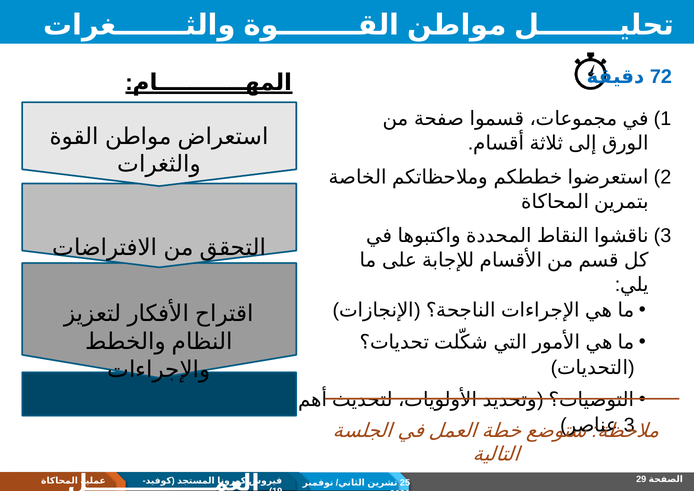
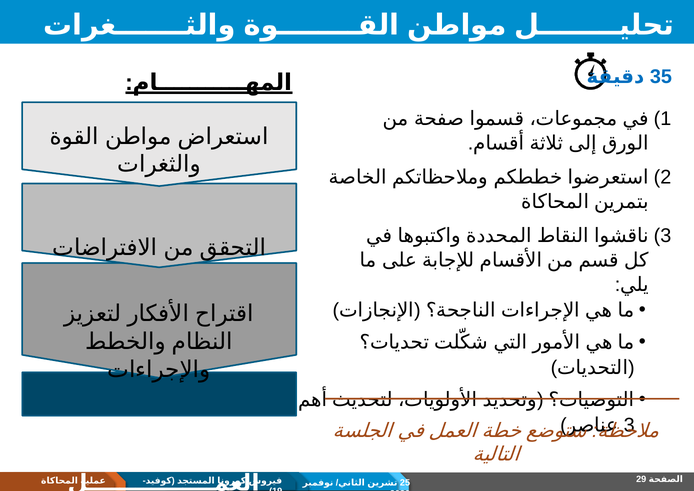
72: 72 -> 35 (661, 77)
